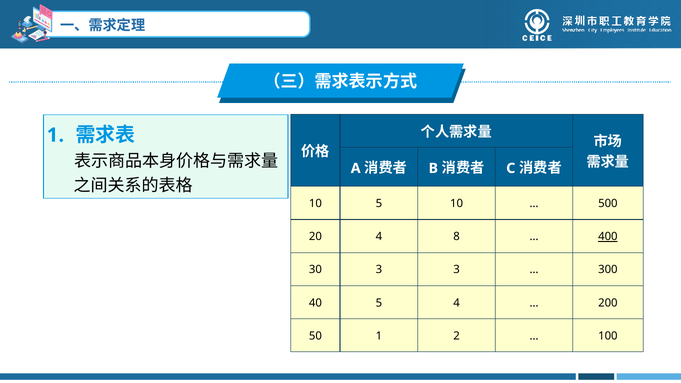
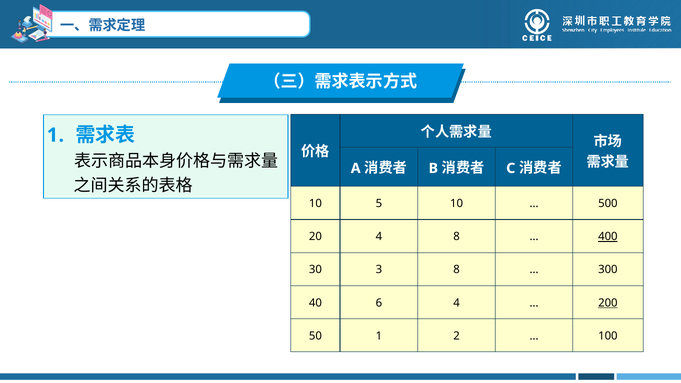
3 3: 3 -> 8 (457, 270)
40 5: 5 -> 6 (379, 303)
200 underline: none -> present (608, 303)
